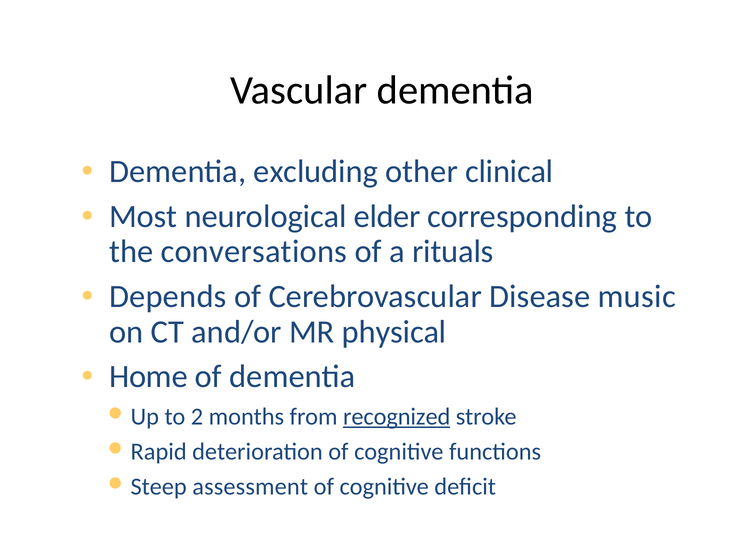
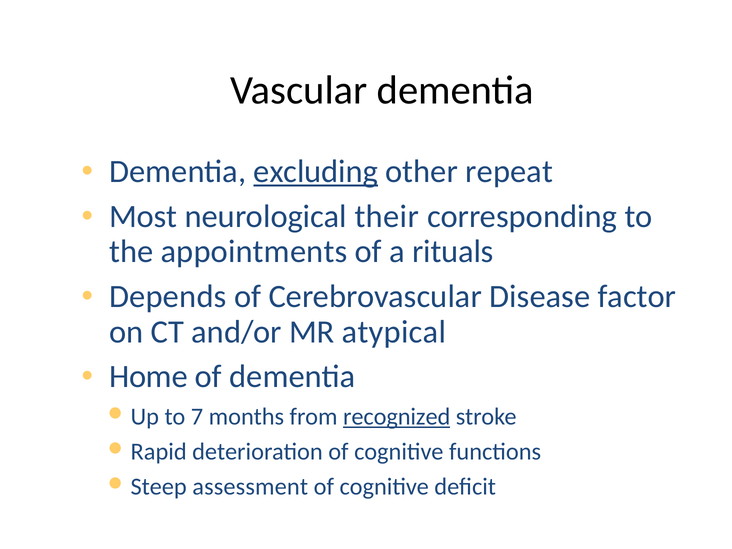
excluding underline: none -> present (316, 172)
clinical: clinical -> repeat (509, 172)
elder: elder -> their (387, 217)
conversations: conversations -> appointments (254, 252)
music: music -> factor (637, 297)
physical: physical -> atypical (394, 332)
2: 2 -> 7 (197, 417)
